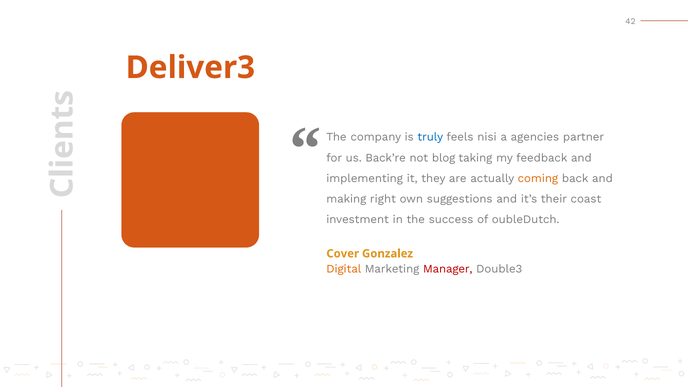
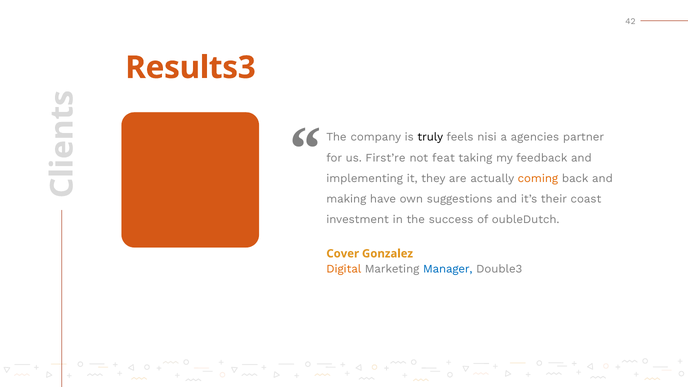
Deliver3: Deliver3 -> Results3 (191, 68)
truly colour: blue -> black (430, 137)
Back’re: Back’re -> First’re (386, 158)
blog: blog -> feat (443, 158)
right: right -> have (383, 199)
Manager colour: red -> blue (448, 269)
